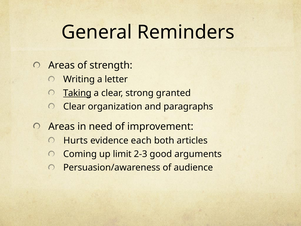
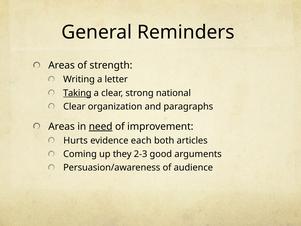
granted: granted -> national (173, 93)
need underline: none -> present (101, 126)
limit: limit -> they (122, 154)
